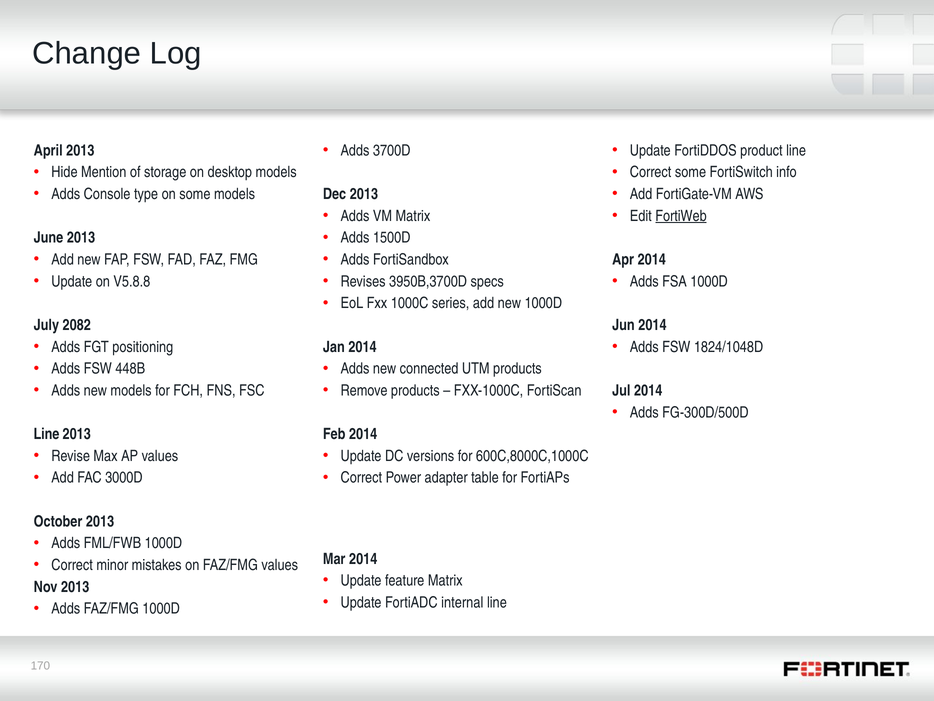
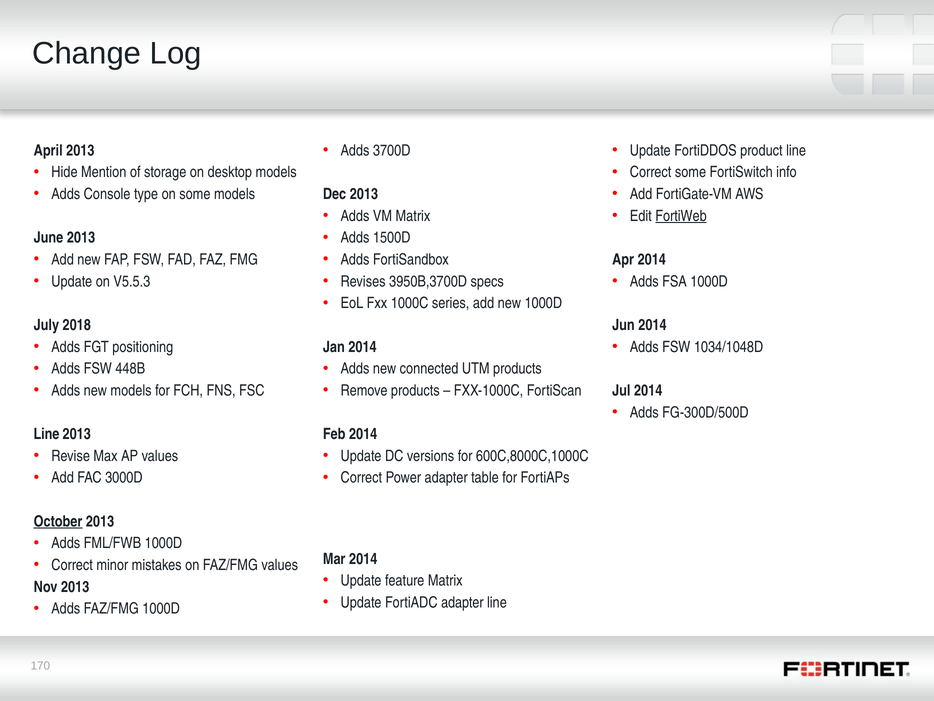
V5.8.8: V5.8.8 -> V5.5.3 (132, 281)
2082: 2082 -> 2018 (77, 325)
1824/1048D: 1824/1048D -> 1034/1048D (729, 347)
October underline: none -> present (58, 521)
FortiADC internal: internal -> adapter (462, 602)
